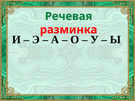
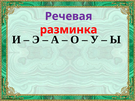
Речевая colour: green -> purple (69, 16)
